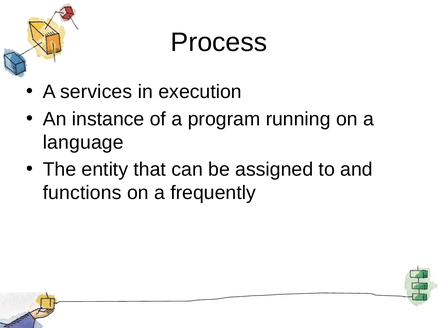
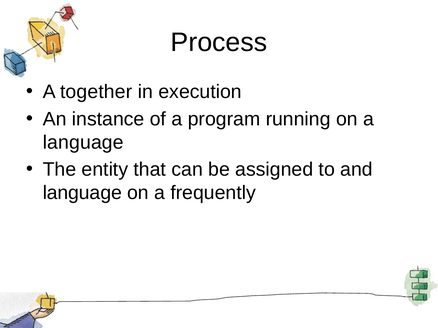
services: services -> together (96, 92)
functions: functions -> language (82, 193)
